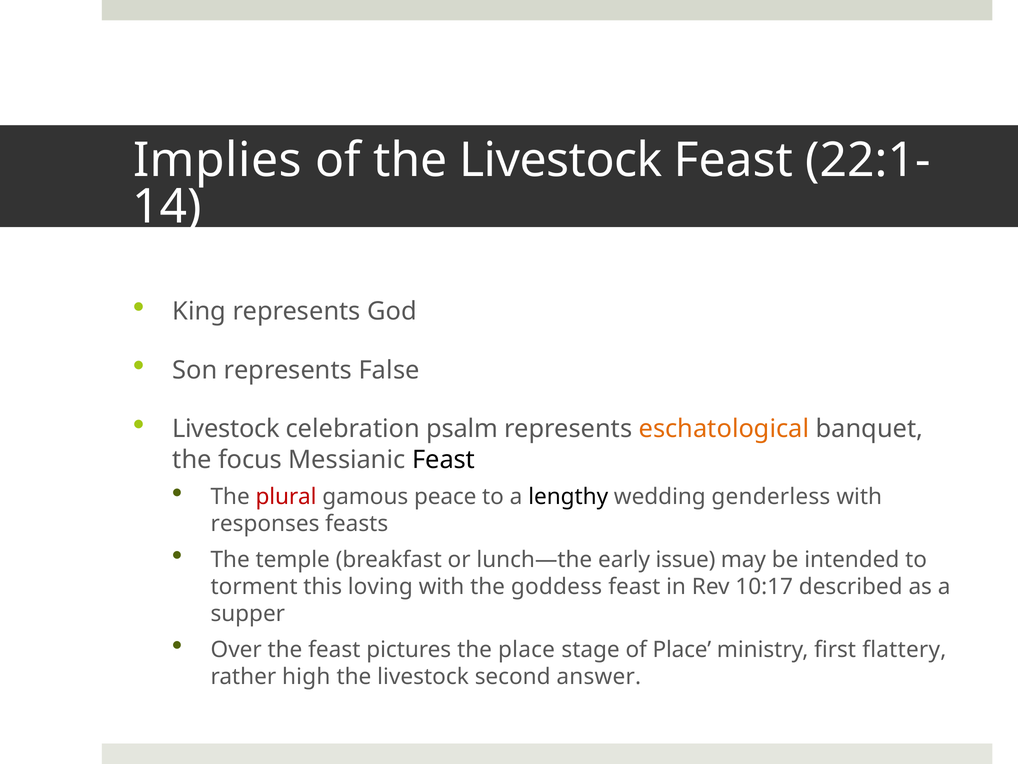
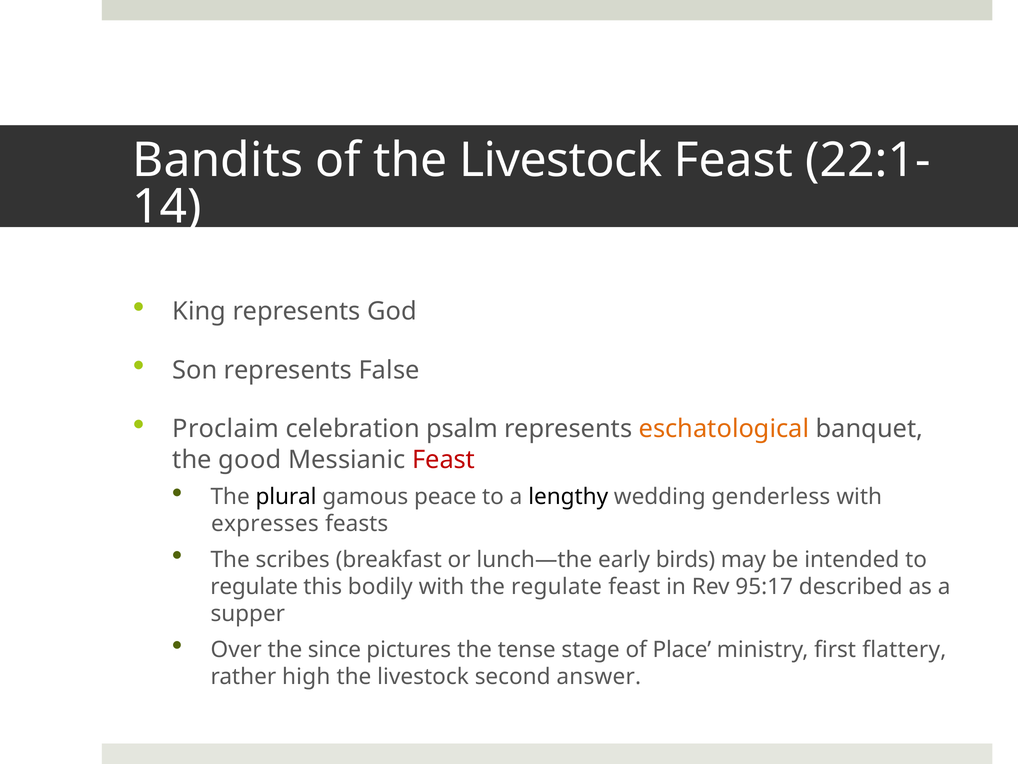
Implies: Implies -> Bandits (218, 160)
Livestock: Livestock -> Proclaim (226, 429)
focus: focus -> good (250, 459)
Feast colour: black -> red (444, 459)
plural colour: red -> black (286, 496)
responses: responses -> expresses (265, 524)
temple: temple -> scribes (293, 559)
issue: issue -> birds (685, 559)
torment: torment -> regulate (254, 586)
loving: loving -> bodily (380, 586)
the goddess: goddess -> regulate (557, 586)
10:17: 10:17 -> 95:17 (764, 586)
the feast: feast -> since (334, 649)
the place: place -> tense (527, 649)
